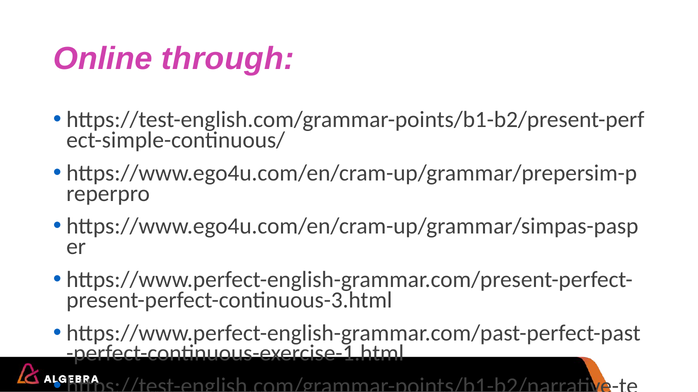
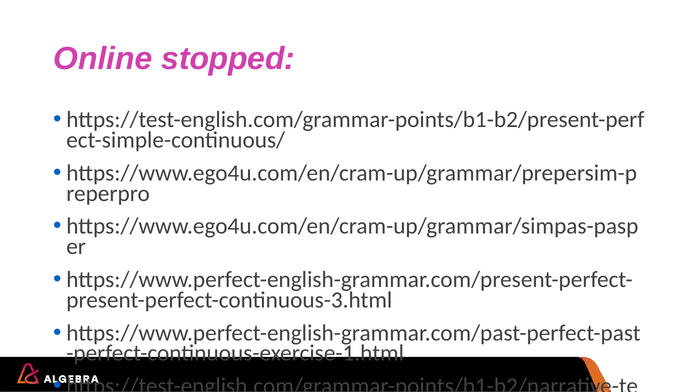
through: through -> stopped (228, 59)
